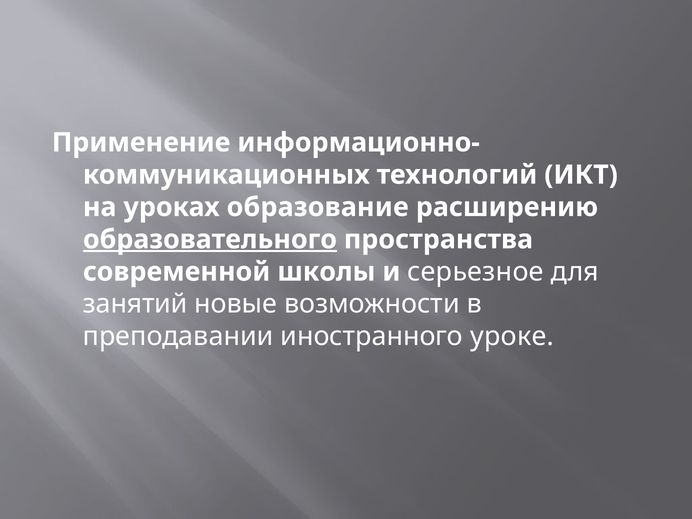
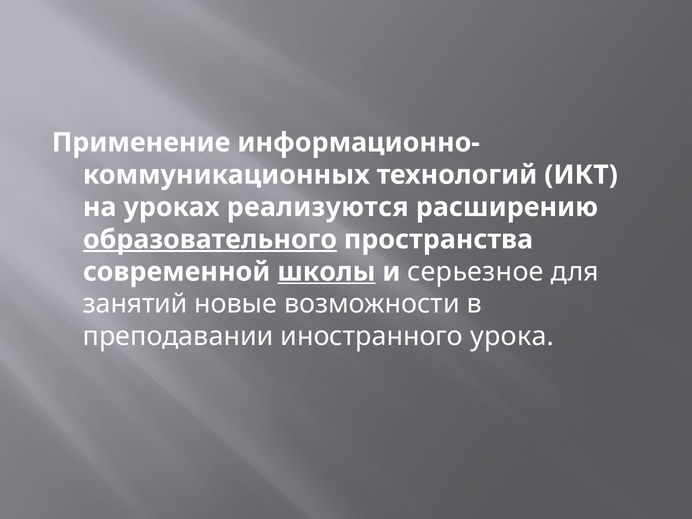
образование: образование -> реализуются (318, 207)
школы underline: none -> present (326, 272)
уроке: уроке -> урока (512, 336)
